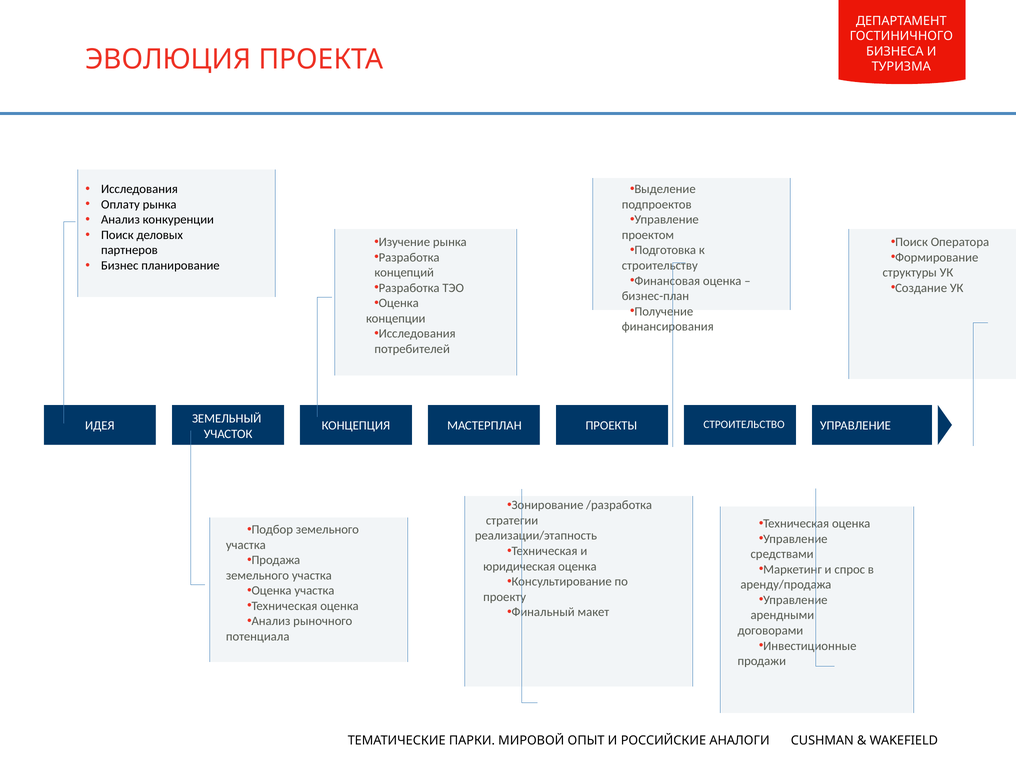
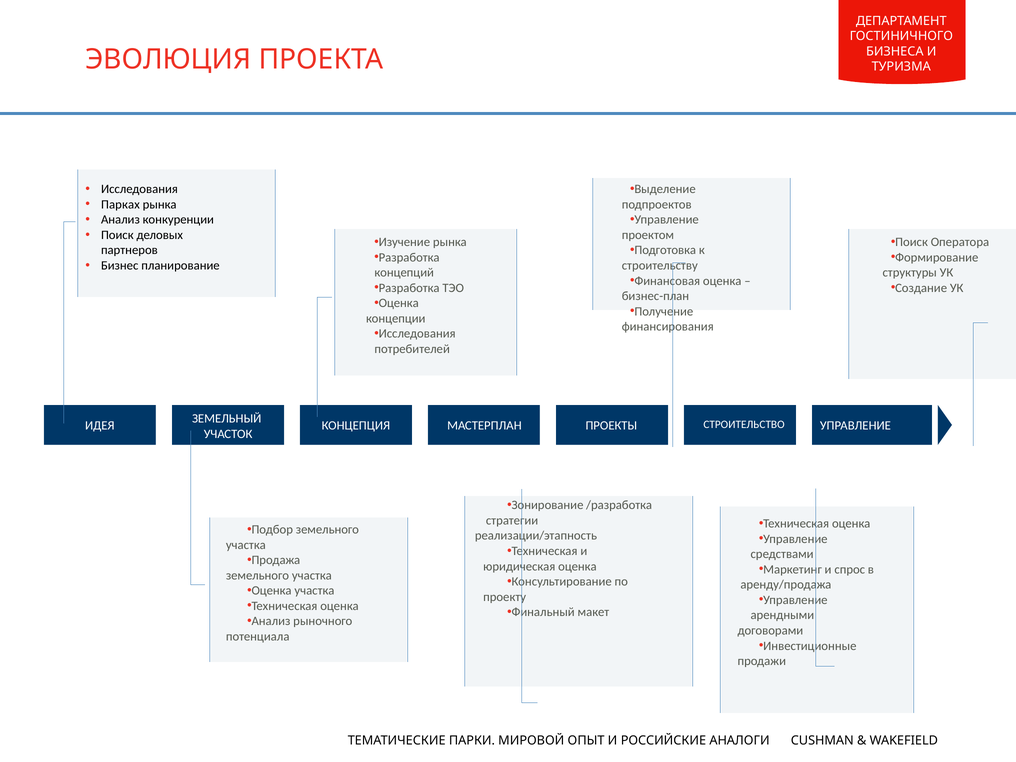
Оплату: Оплату -> Парках (120, 204)
